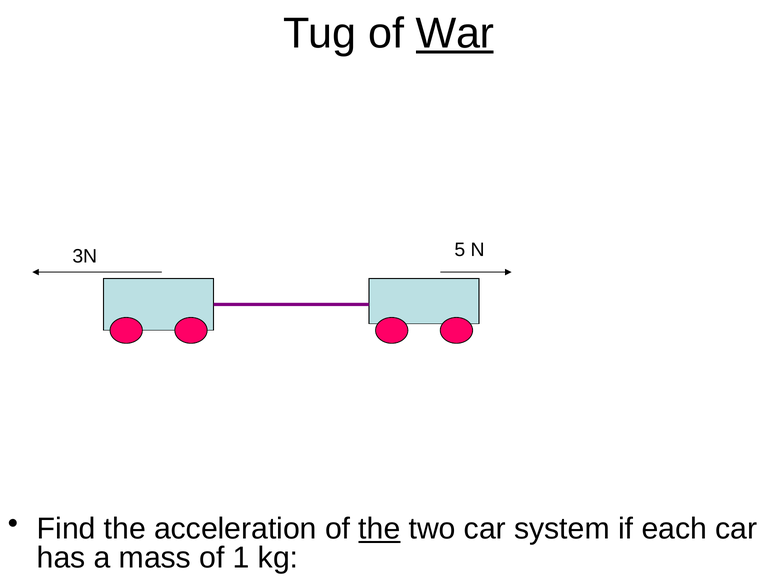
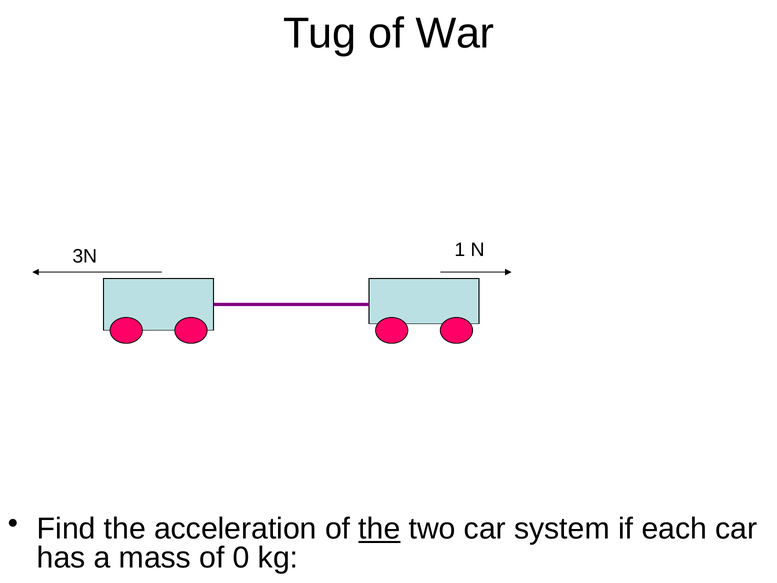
War underline: present -> none (455, 33)
5: 5 -> 1 (460, 250)
1: 1 -> 0 (241, 558)
